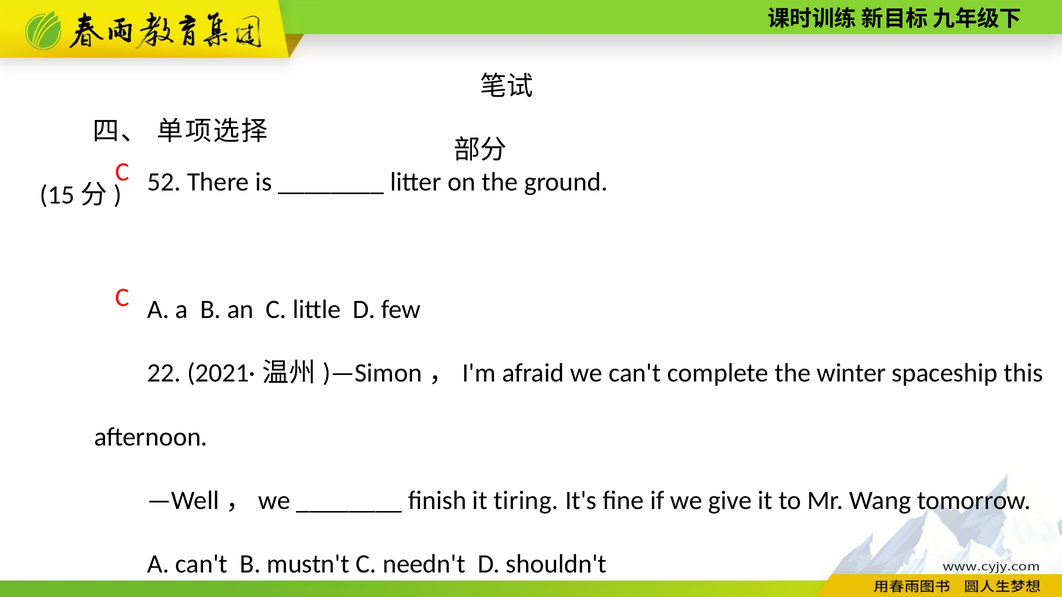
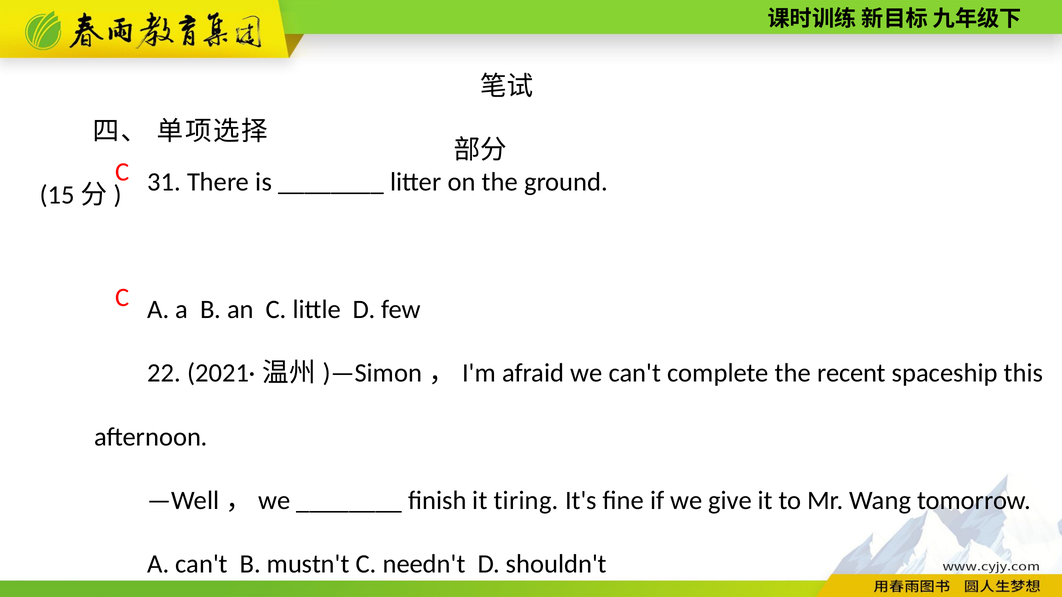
52: 52 -> 31 (164, 182)
winter: winter -> recent (851, 373)
